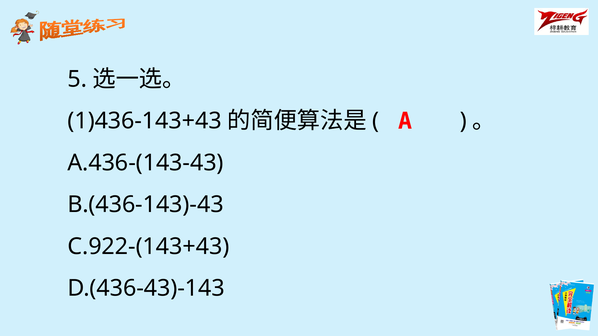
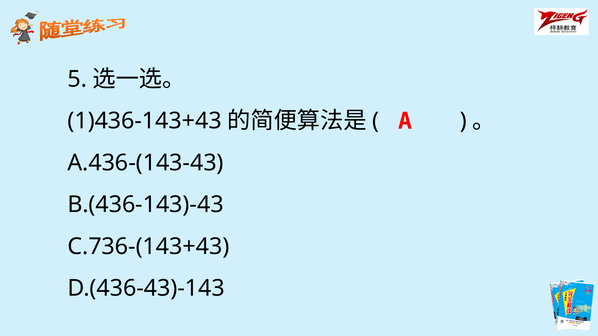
C.922-(143+43: C.922-(143+43 -> C.736-(143+43 (148, 247)
